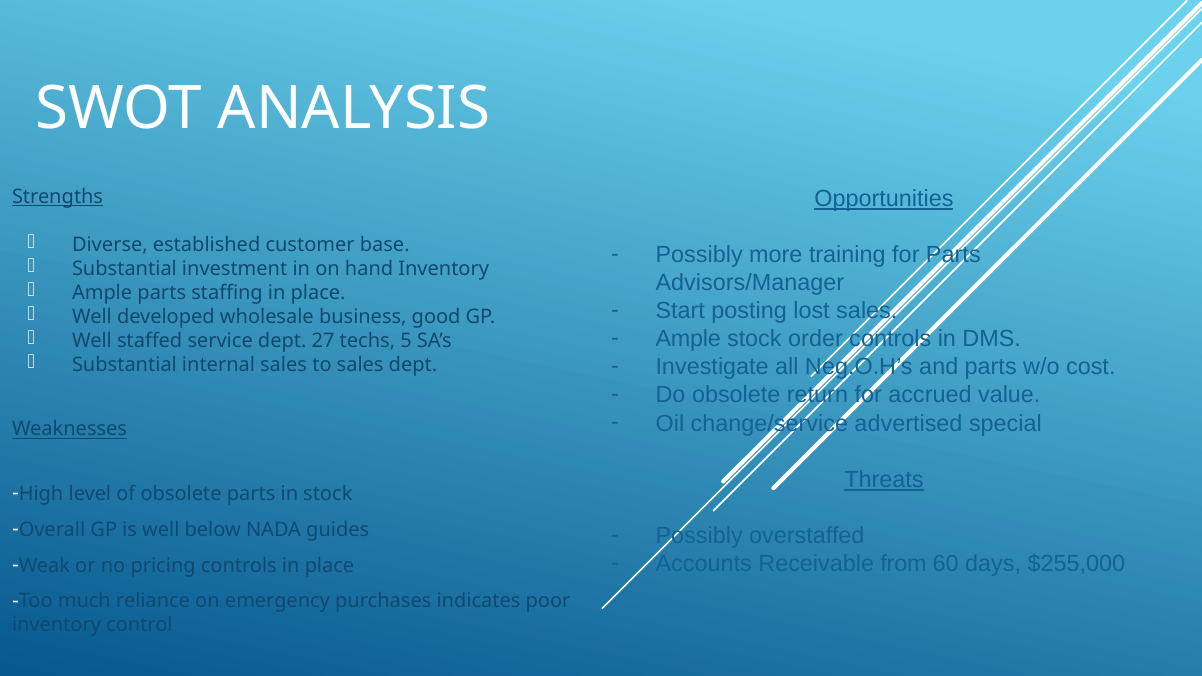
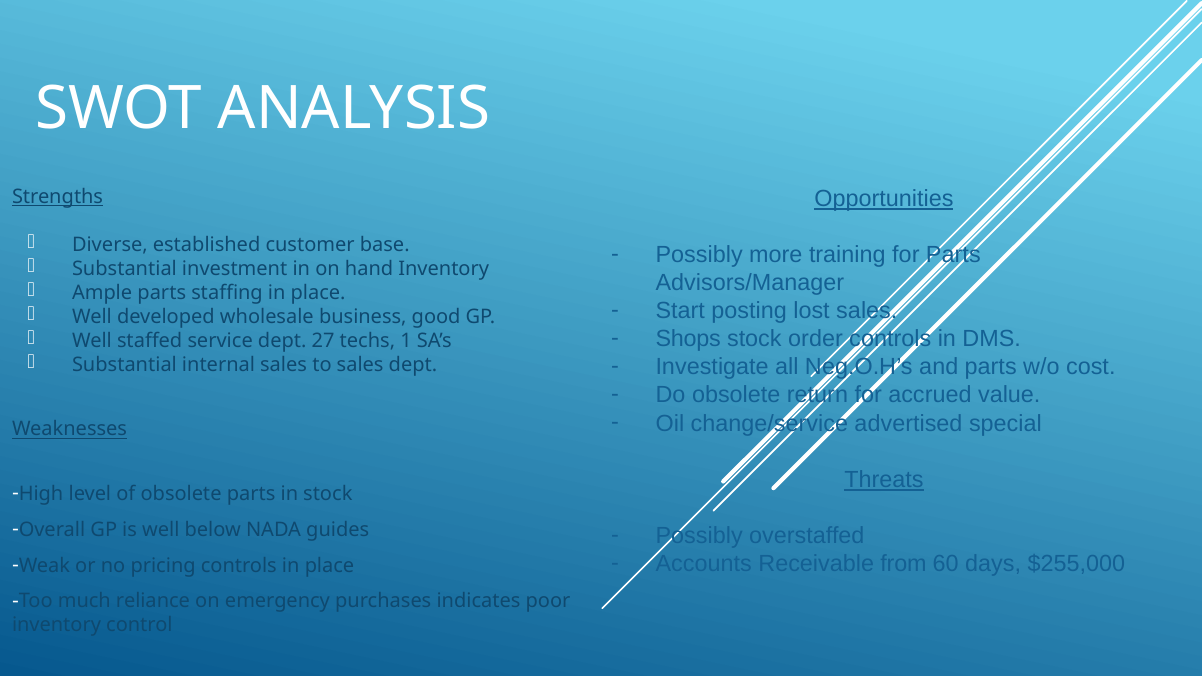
Ample: Ample -> Shops (688, 339)
5: 5 -> 1 (406, 341)
